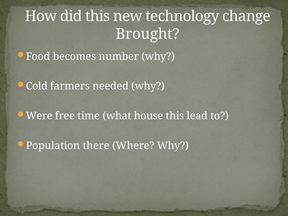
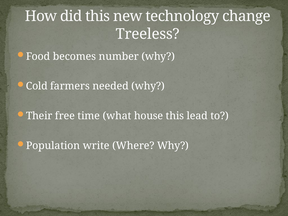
Brought: Brought -> Treeless (148, 34)
Were: Were -> Their (39, 116)
there: there -> write (96, 146)
